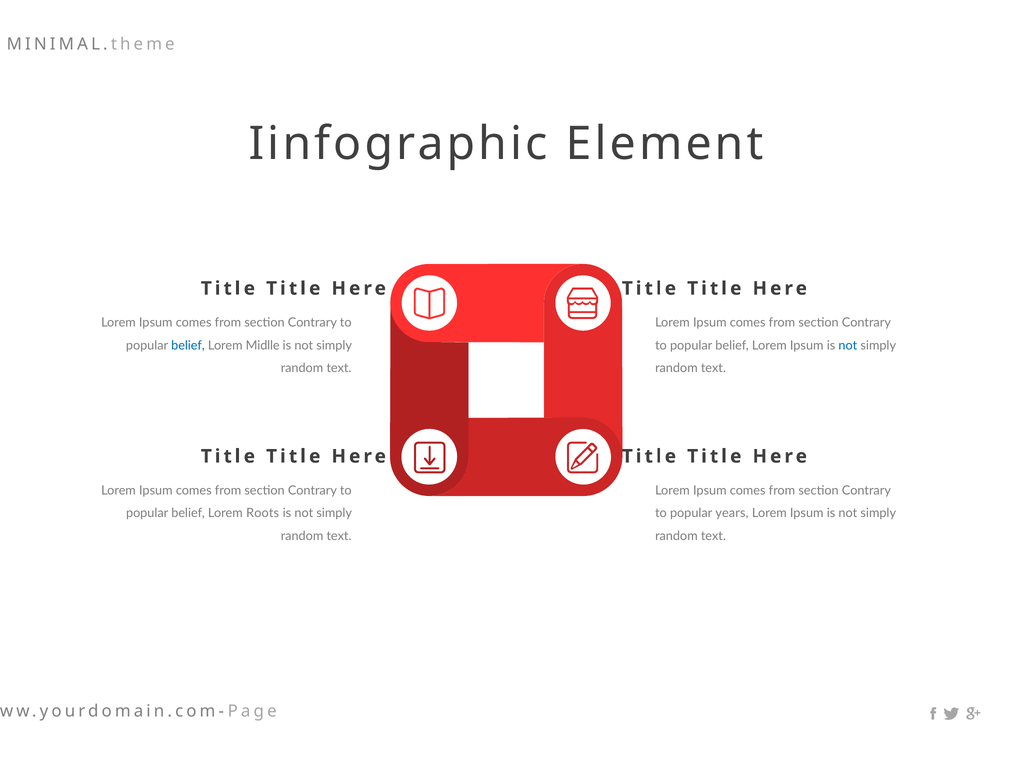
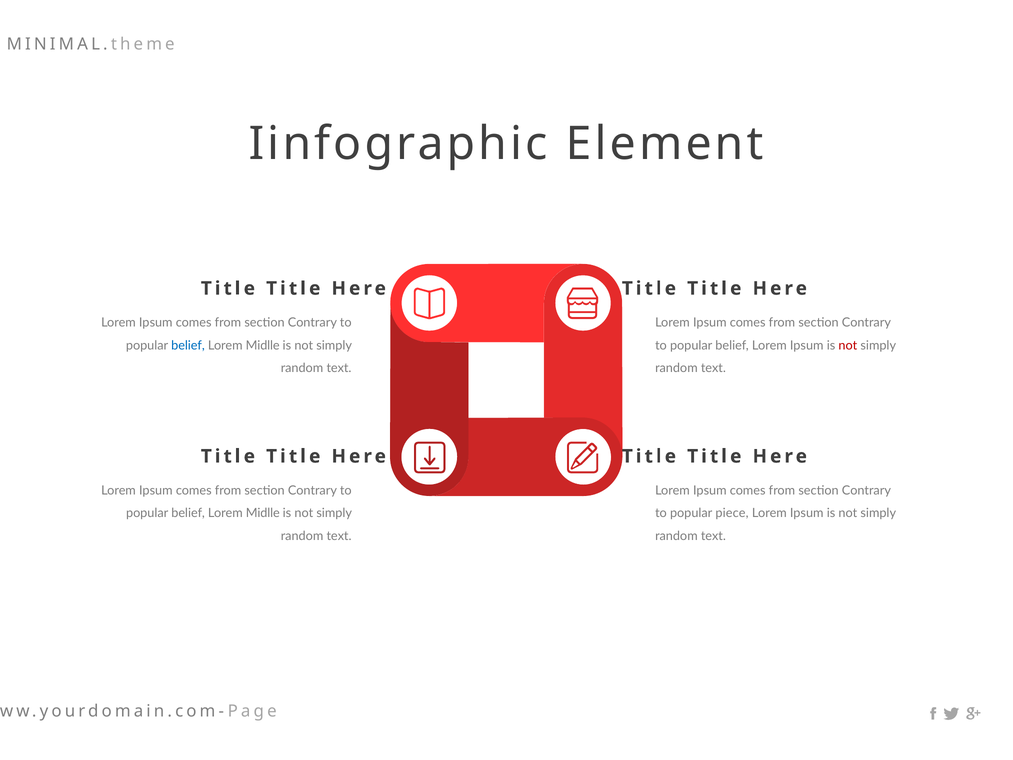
not colour: blue -> red (848, 345)
Roots: Roots -> Midlle (263, 513)
years: years -> piece (732, 513)
